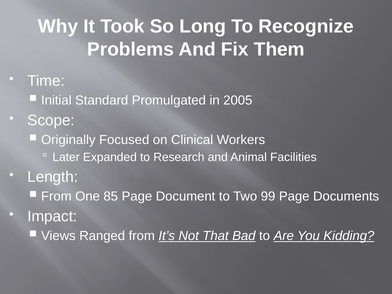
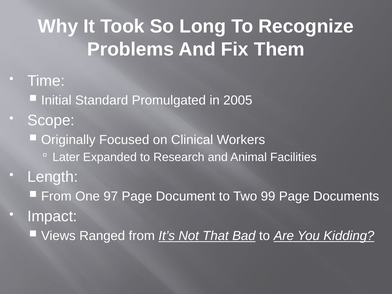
85: 85 -> 97 (111, 196)
